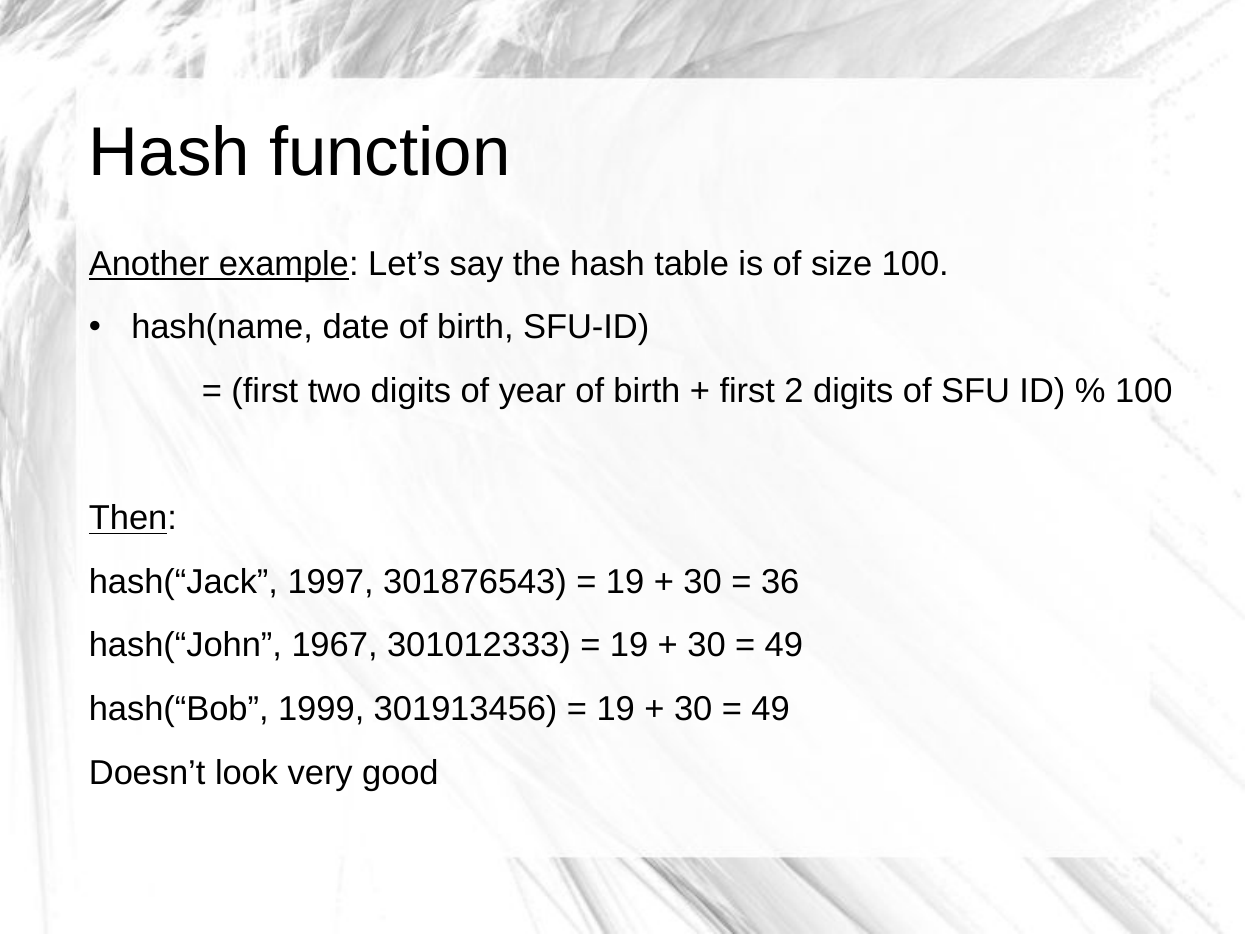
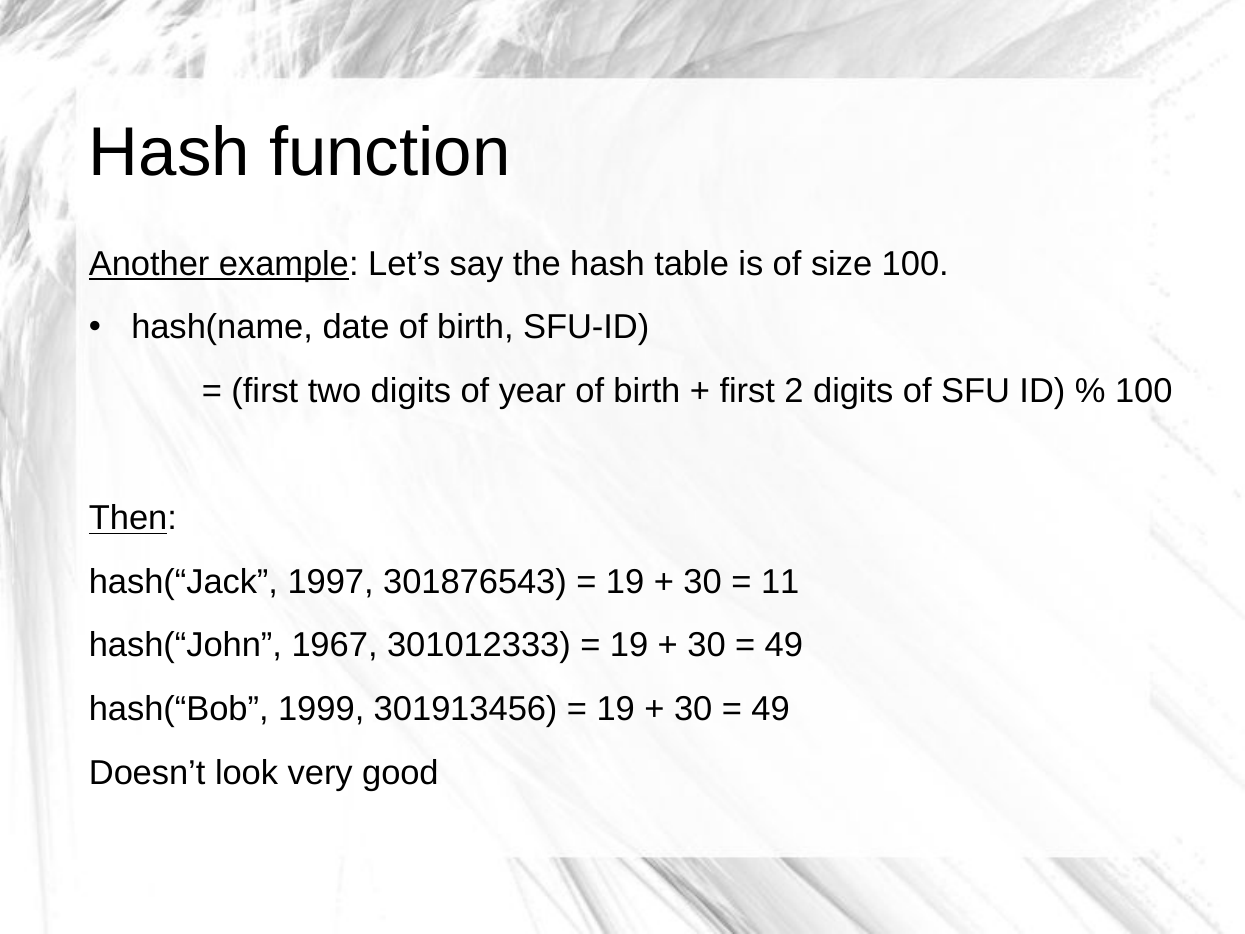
36: 36 -> 11 (780, 582)
